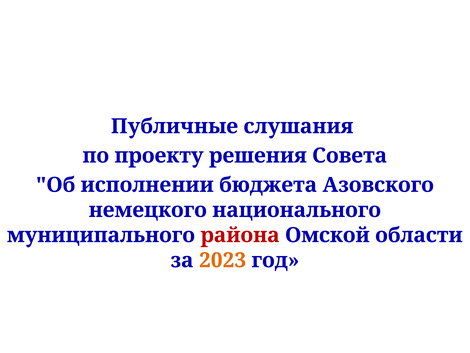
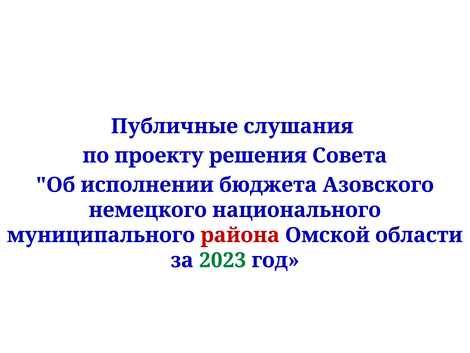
2023 colour: orange -> green (223, 260)
